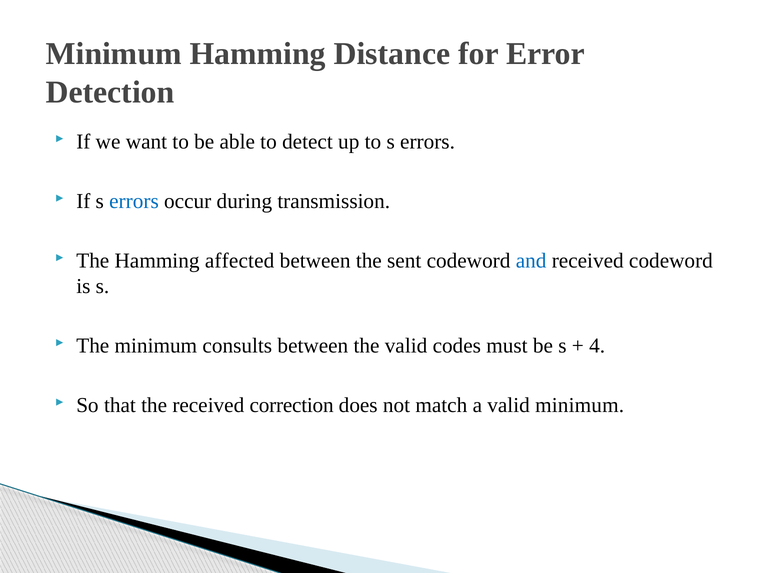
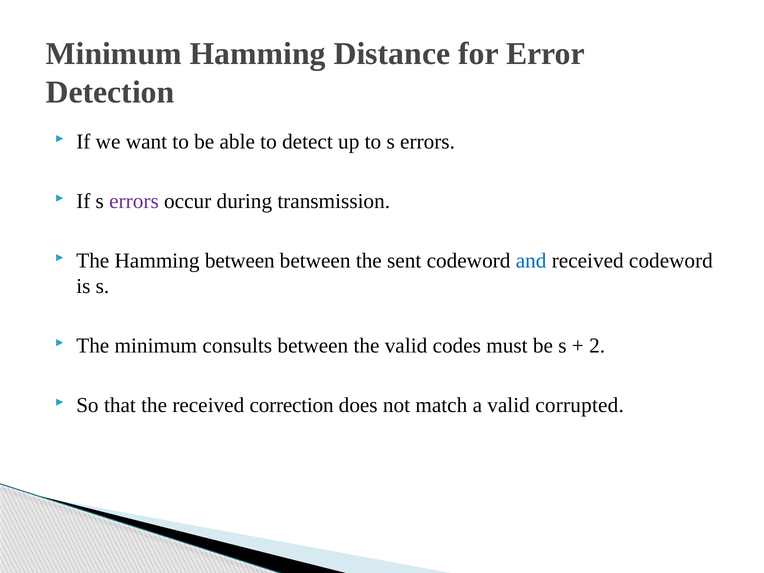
errors colour: blue -> purple (134, 201)
Hamming affected: affected -> between (240, 261)
4: 4 -> 2 (597, 346)
valid minimum: minimum -> corrupted (580, 405)
